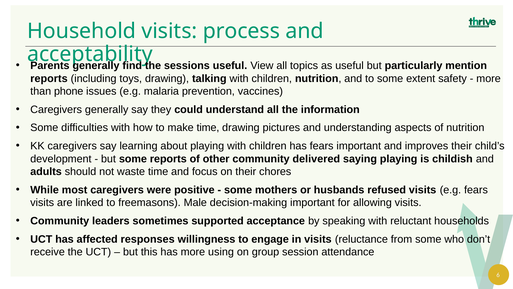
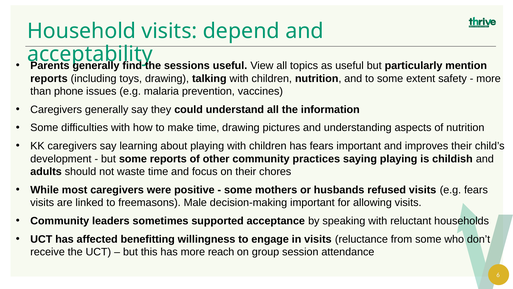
process: process -> depend (241, 31)
delivered: delivered -> practices (316, 159)
responses: responses -> benefitting (148, 239)
using: using -> reach (221, 252)
